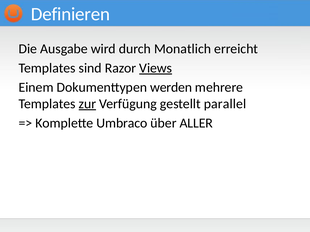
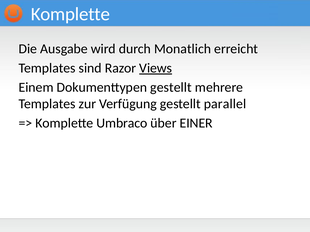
Definieren: Definieren -> Komplette (70, 14)
Dokumenttypen werden: werden -> gestellt (171, 88)
zur underline: present -> none (87, 104)
ALLER: ALLER -> EINER (196, 123)
